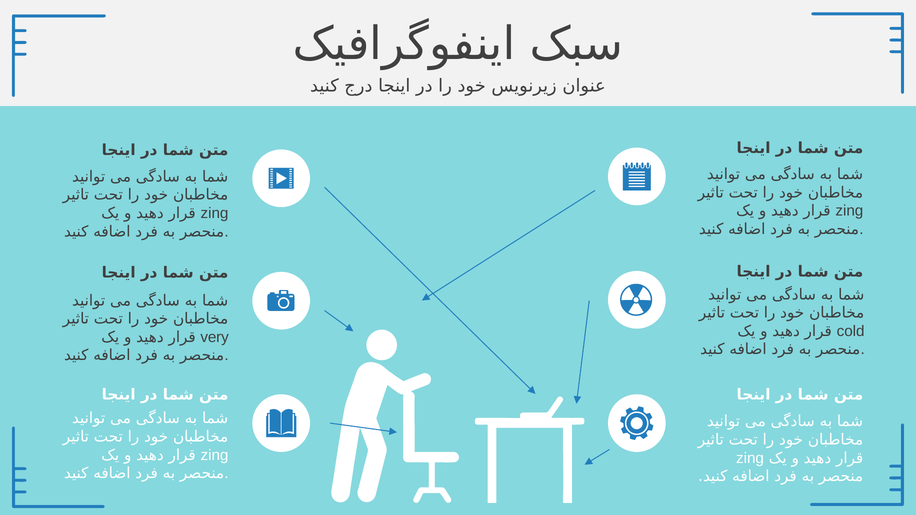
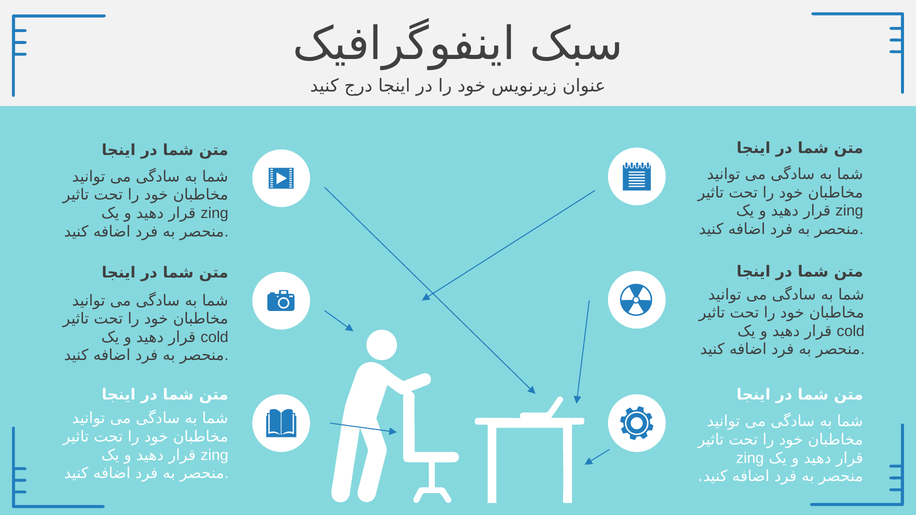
very: very -> cold (215, 337)
